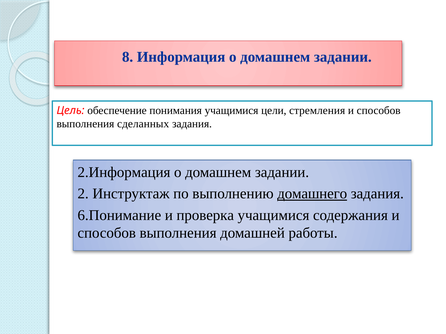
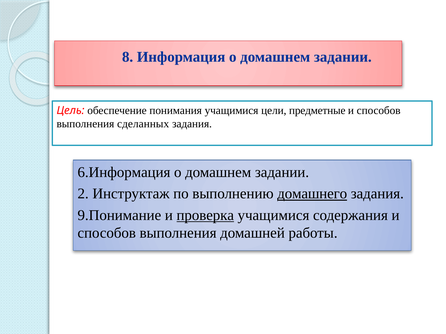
стремления: стремления -> предметные (317, 111)
2.Информация: 2.Информация -> 6.Информация (124, 172)
6.Понимание: 6.Понимание -> 9.Понимание (119, 216)
проверка underline: none -> present (205, 216)
